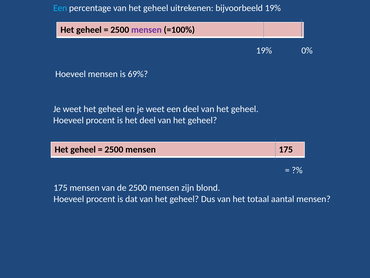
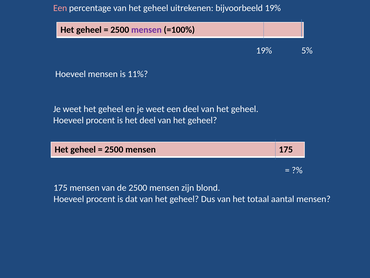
Een colour: light blue -> pink (60, 8)
0%: 0% -> 5% (307, 51)
69%: 69% -> 11% (138, 74)
